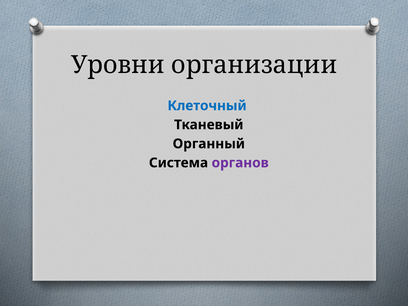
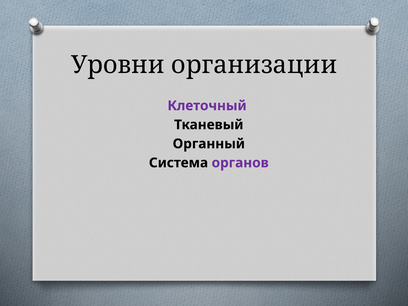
Клеточный colour: blue -> purple (207, 106)
